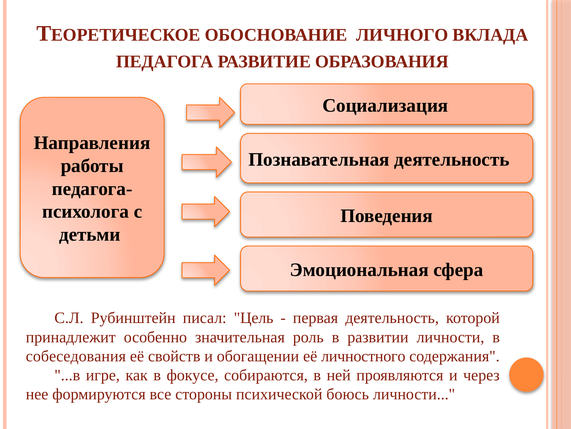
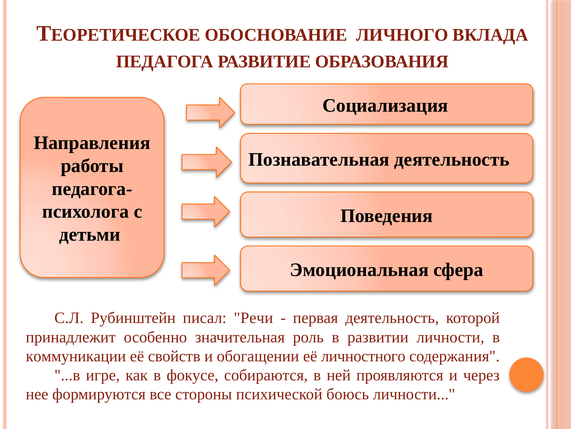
Цель: Цель -> Речи (253, 317)
собеседования: собеседования -> коммуникации (76, 356)
